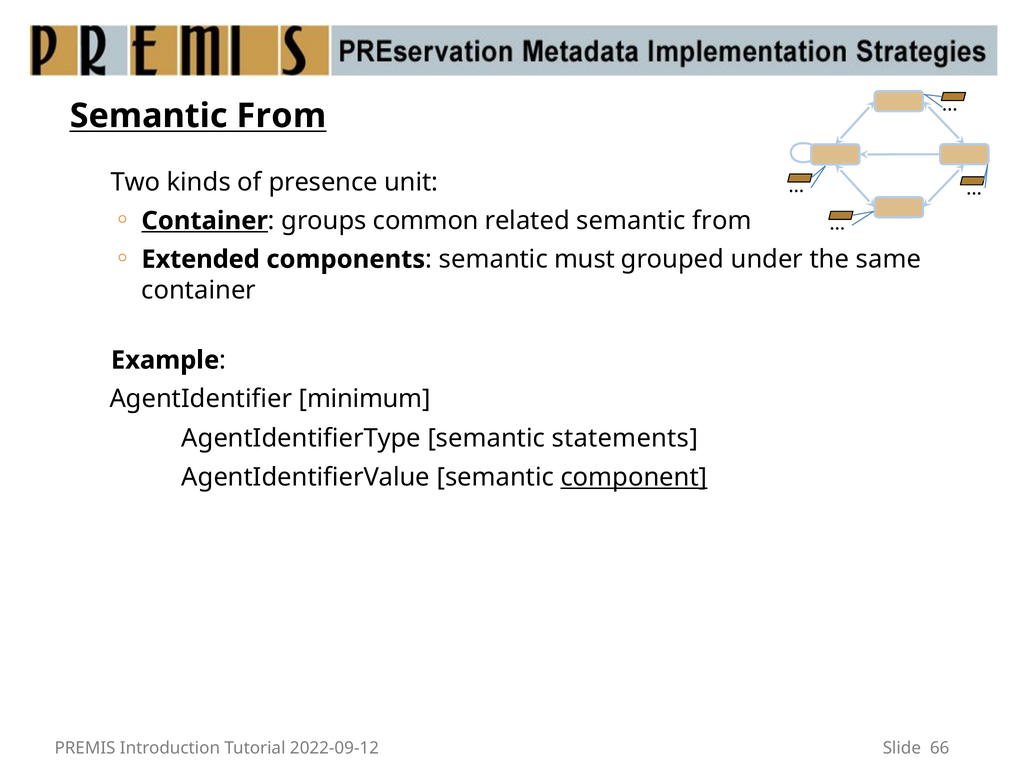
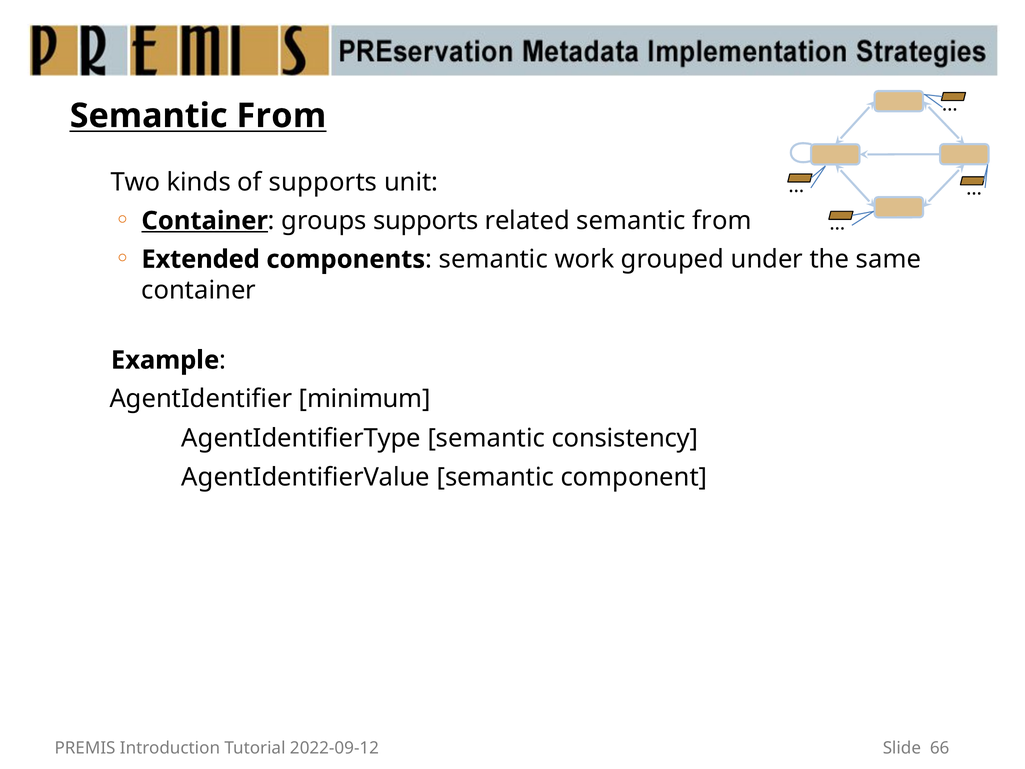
of presence: presence -> supports (323, 182)
groups common: common -> supports (426, 221)
must: must -> work (584, 259)
statements: statements -> consistency (625, 438)
component underline: present -> none (634, 477)
